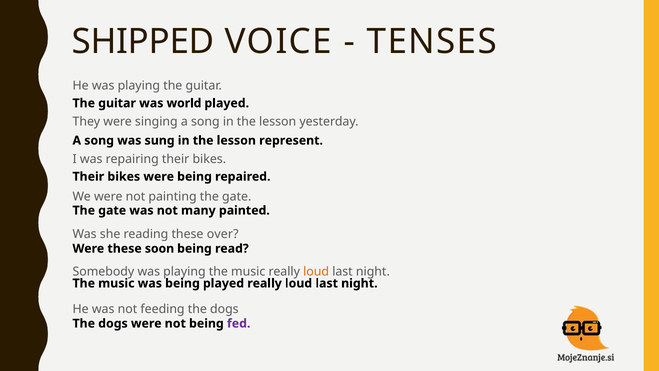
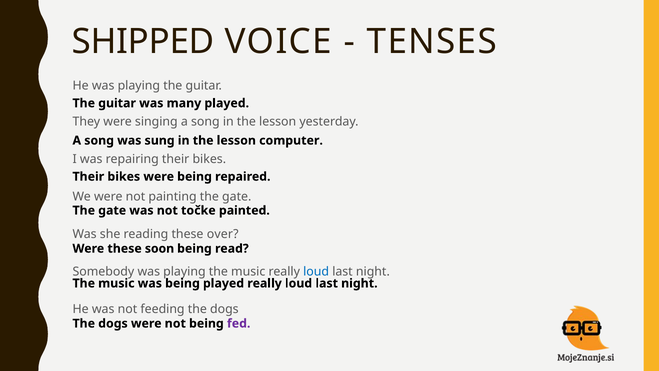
world: world -> many (184, 103)
represent: represent -> computer (291, 140)
many: many -> točke (198, 210)
loud colour: orange -> blue (316, 271)
